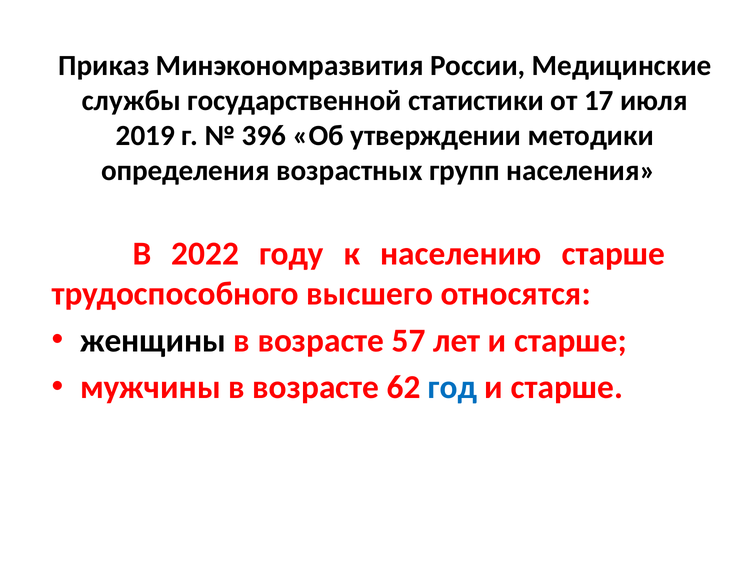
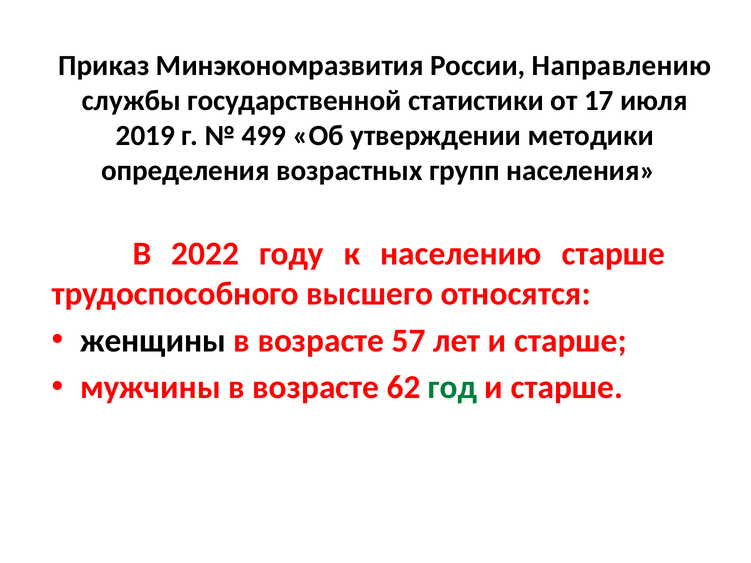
Медицинские: Медицинские -> Направлению (622, 65)
396: 396 -> 499 (264, 136)
год colour: blue -> green (452, 388)
